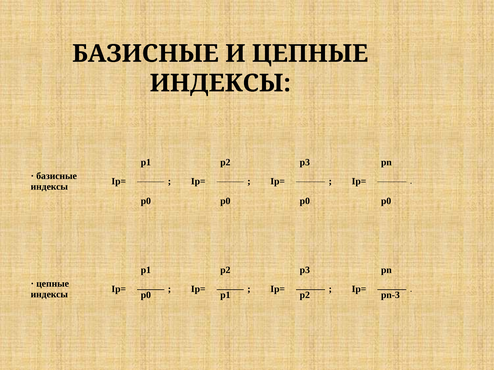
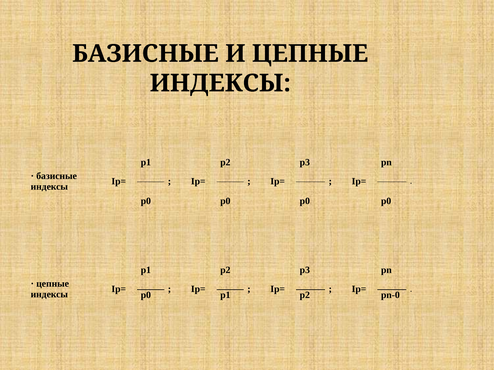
pn-3: pn-3 -> pn-0 (390, 295)
